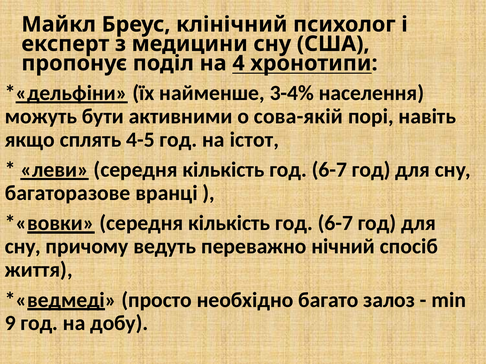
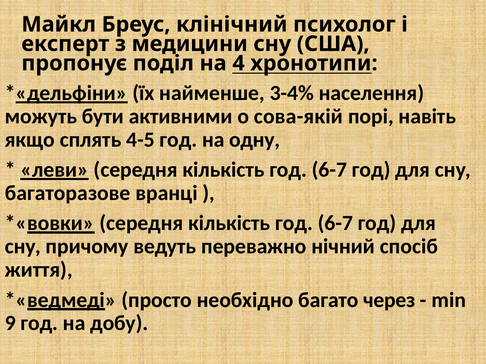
істот: істот -> одну (255, 140)
залоз: залоз -> через (389, 300)
